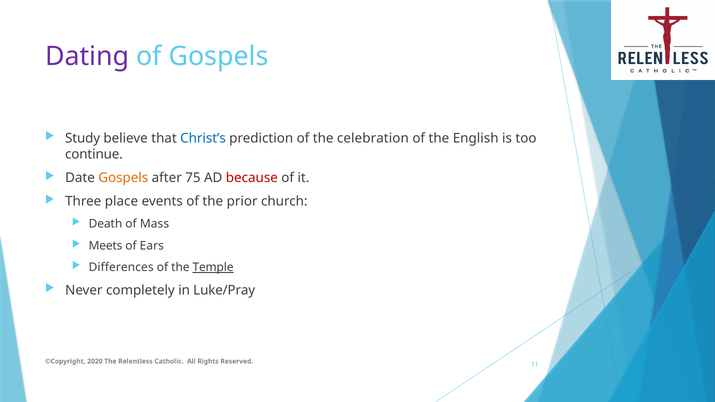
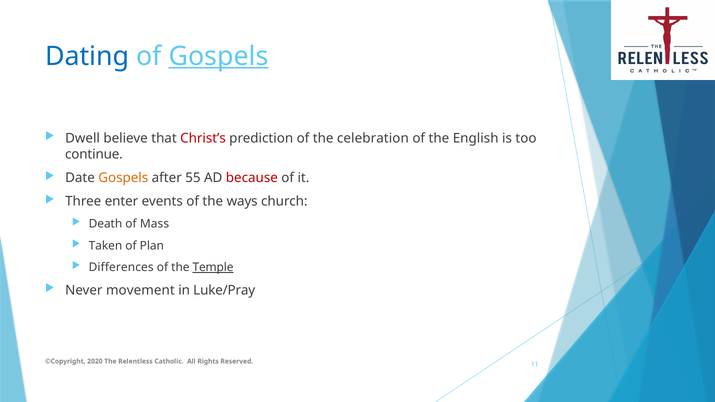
Dating colour: purple -> blue (87, 56)
Gospels underline: none -> present (219, 56)
Study: Study -> Dwell (83, 138)
Christ’s colour: blue -> red (203, 138)
75: 75 -> 55 (193, 178)
place: place -> enter (122, 202)
prior: prior -> ways (242, 202)
Meets: Meets -> Taken (105, 246)
Ears: Ears -> Plan (152, 246)
completely: completely -> movement (140, 290)
